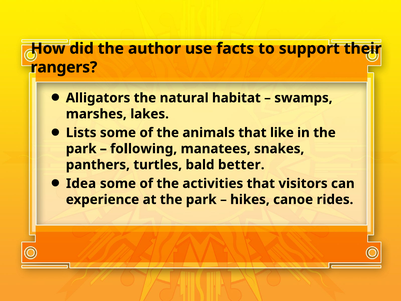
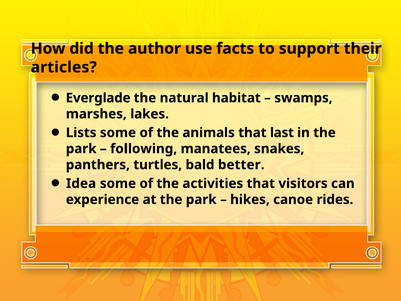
rangers: rangers -> articles (64, 67)
Alligators: Alligators -> Everglade (98, 98)
like: like -> last (282, 133)
